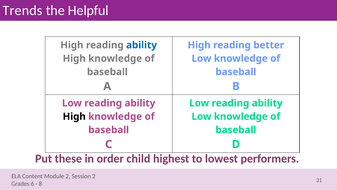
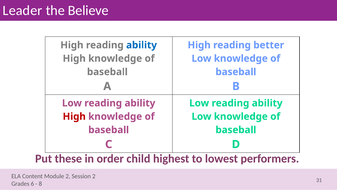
Trends: Trends -> Leader (22, 10)
Helpful: Helpful -> Believe (88, 10)
High colour: black -> red (74, 116)
